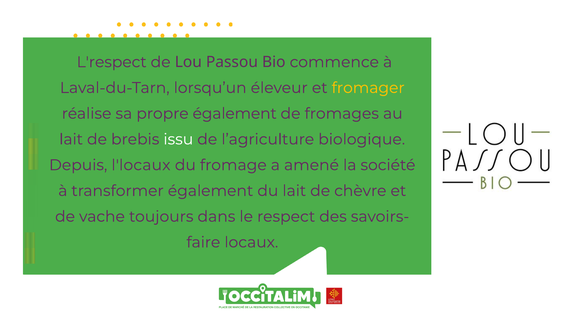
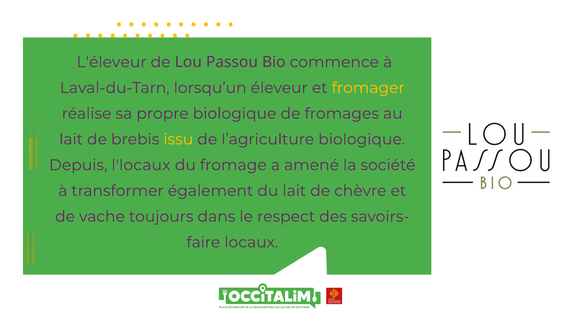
L'respect: L'respect -> L'éleveur (112, 62)
propre également: également -> biologique (235, 113)
issu colour: white -> yellow (178, 139)
